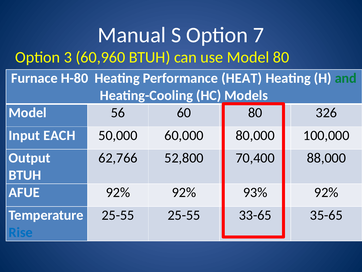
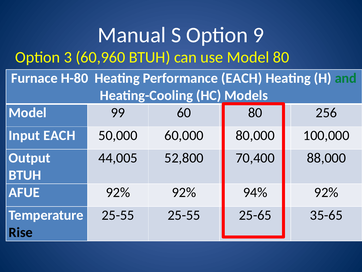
7: 7 -> 9 (258, 35)
Performance HEAT: HEAT -> EACH (242, 78)
56: 56 -> 99 (118, 113)
326: 326 -> 256 (326, 113)
62,766: 62,766 -> 44,005 (118, 158)
93%: 93% -> 94% (255, 192)
33-65: 33-65 -> 25-65 (255, 215)
Rise colour: blue -> black (21, 232)
